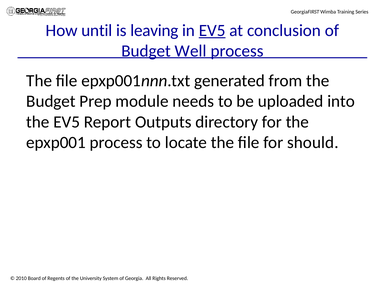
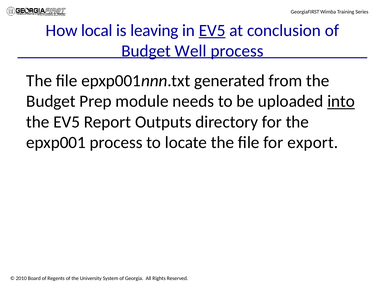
until: until -> local (97, 30)
into underline: none -> present (341, 101)
should: should -> export (313, 142)
